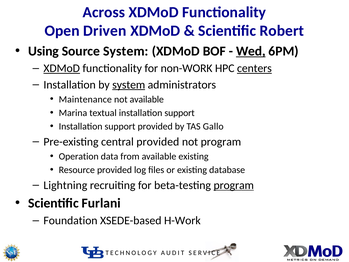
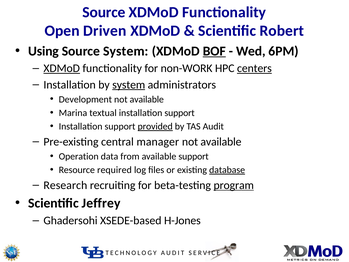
Across: Across -> Source (104, 12)
BOF underline: none -> present (214, 51)
Wed underline: present -> none (251, 51)
Maintenance: Maintenance -> Development (85, 99)
provided underline: none -> present (155, 126)
TAS Gallo: Gallo -> Audit (213, 126)
central provided: provided -> manager (158, 142)
program: program -> available (221, 142)
available existing: existing -> support (194, 156)
Resource provided: provided -> required (114, 170)
database underline: none -> present (227, 170)
Lightning: Lightning -> Research (65, 185)
Furlani: Furlani -> Jeffrey (101, 203)
Foundation: Foundation -> Ghadersohi (70, 220)
H-Work: H-Work -> H-Jones (182, 220)
